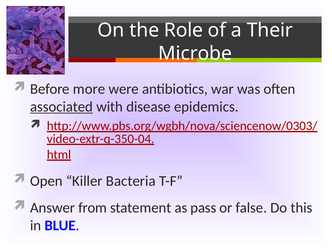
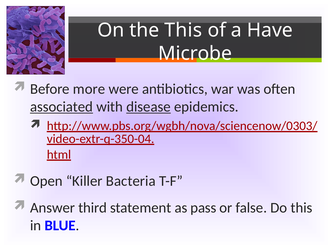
the Role: Role -> This (183, 30)
Their: Their -> Have (270, 30)
disease underline: none -> present (148, 107)
from: from -> third (93, 208)
